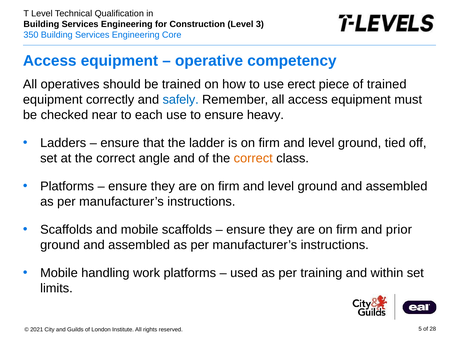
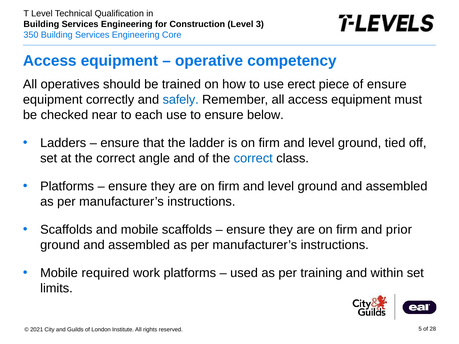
of trained: trained -> ensure (387, 84)
heavy: heavy -> below (265, 115)
correct colour: orange -> blue (253, 158)
handling: handling -> required (105, 273)
